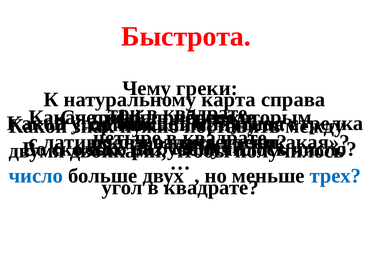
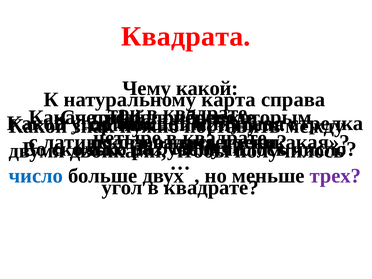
Быстрота: Быстрота -> Квадрата (186, 36)
греки: греки -> какой (207, 88)
трех colour: blue -> purple (335, 176)
